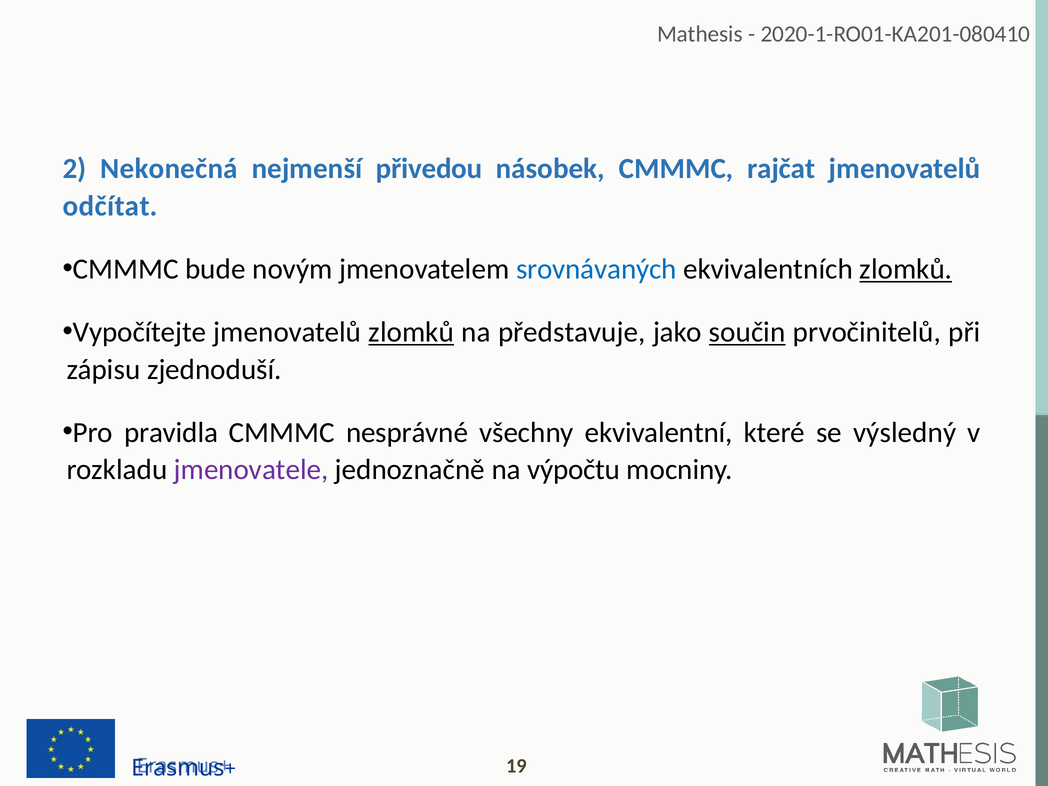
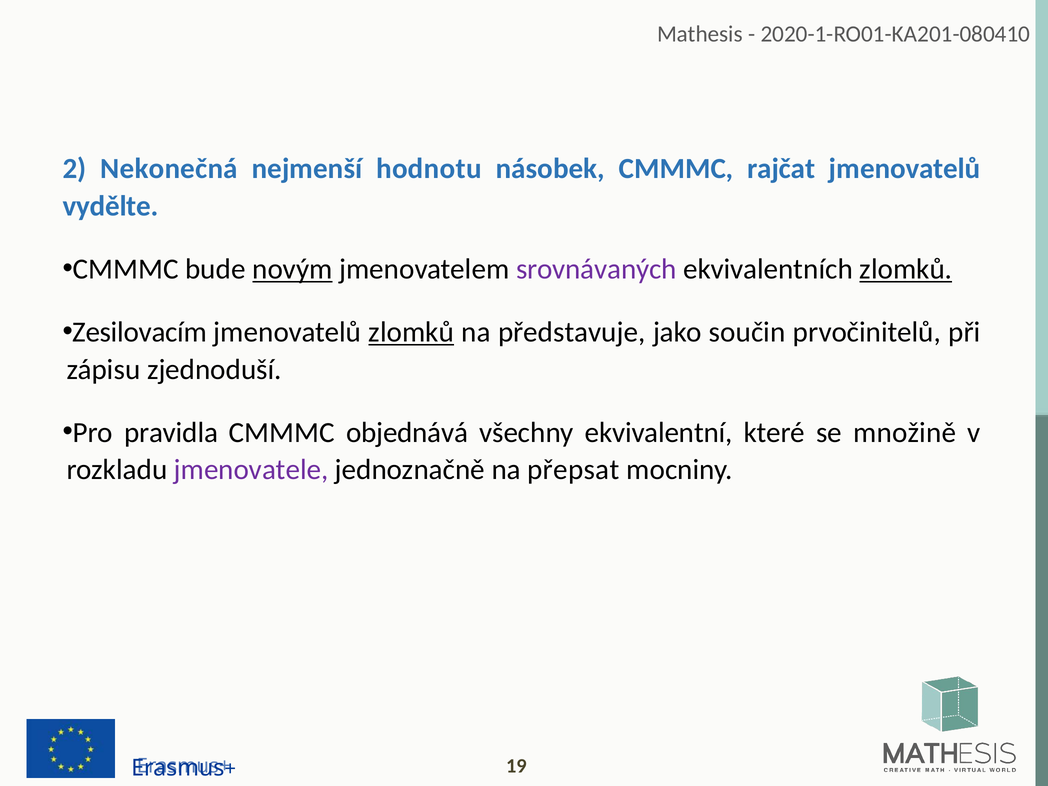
přivedou: přivedou -> hodnotu (429, 169)
odčítat: odčítat -> vydělte (111, 206)
novým underline: none -> present (292, 269)
srovnávaných colour: blue -> purple (596, 269)
Vypočítejte: Vypočítejte -> Zesilovacím (140, 332)
součin underline: present -> none (747, 332)
nesprávné: nesprávné -> objednává (407, 432)
výsledný: výsledný -> množině (905, 432)
výpočtu: výpočtu -> přepsat (573, 470)
